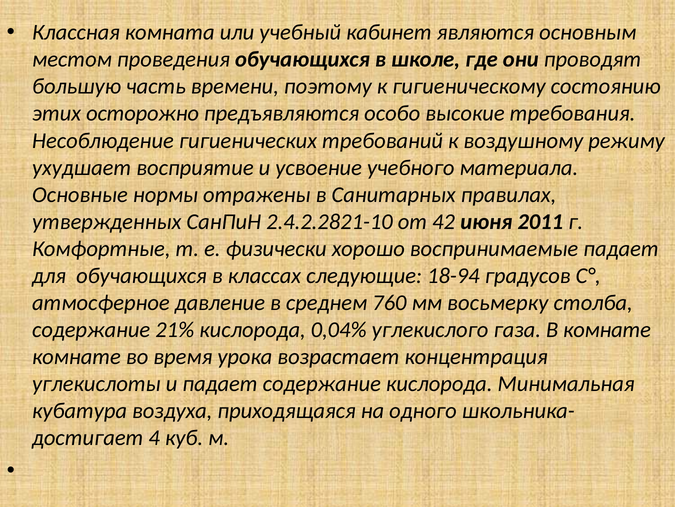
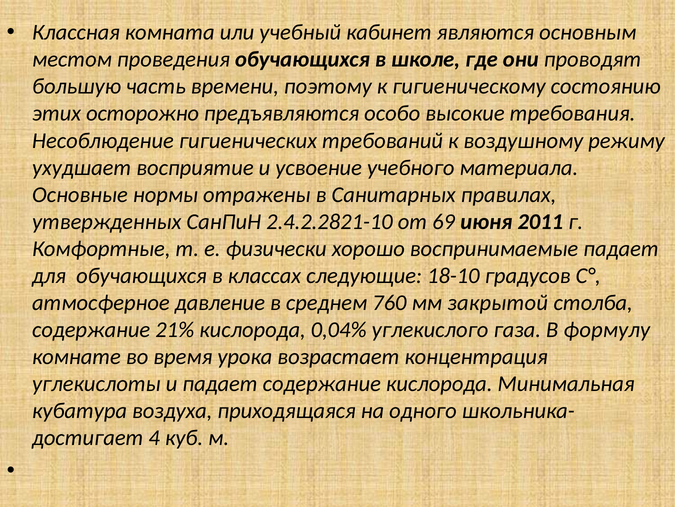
42: 42 -> 69 (444, 221)
18-94: 18-94 -> 18-10 (453, 275)
восьмерку: восьмерку -> закрытой (498, 302)
В комнате: комнате -> формулу (607, 329)
